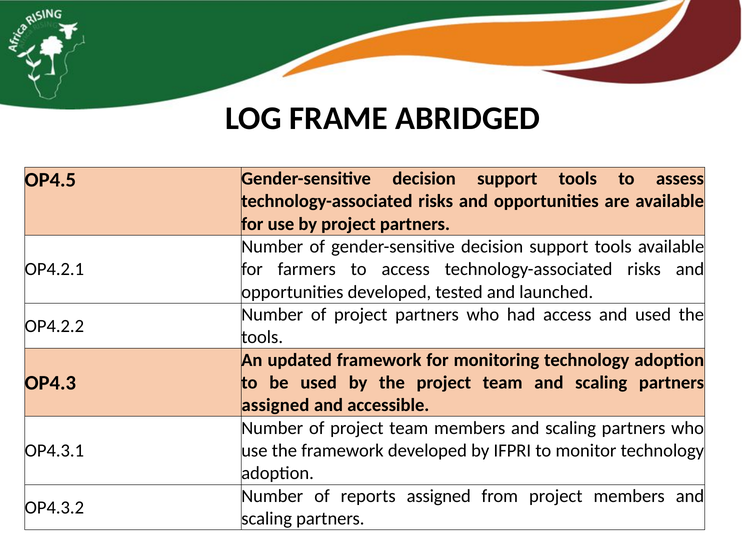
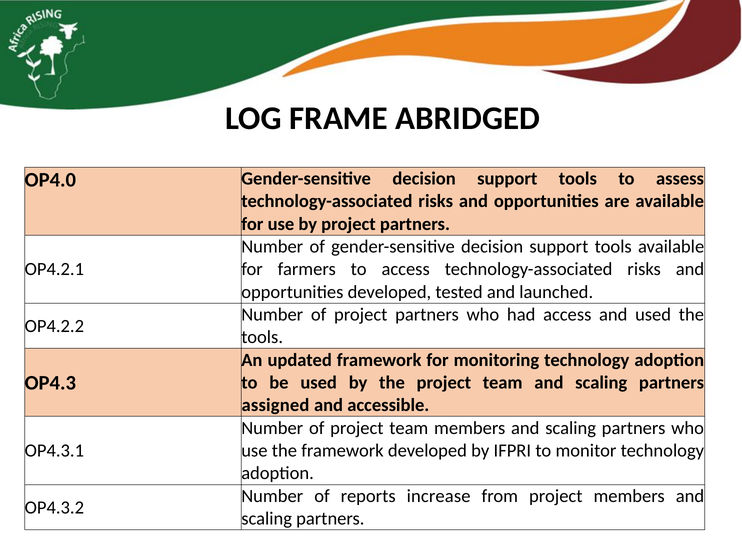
OP4.5: OP4.5 -> OP4.0 (50, 180)
reports assigned: assigned -> increase (439, 496)
